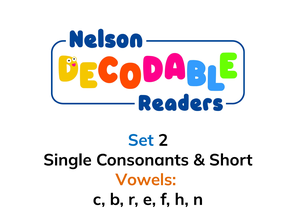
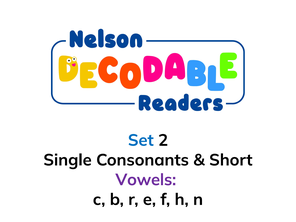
Vowels colour: orange -> purple (146, 180)
